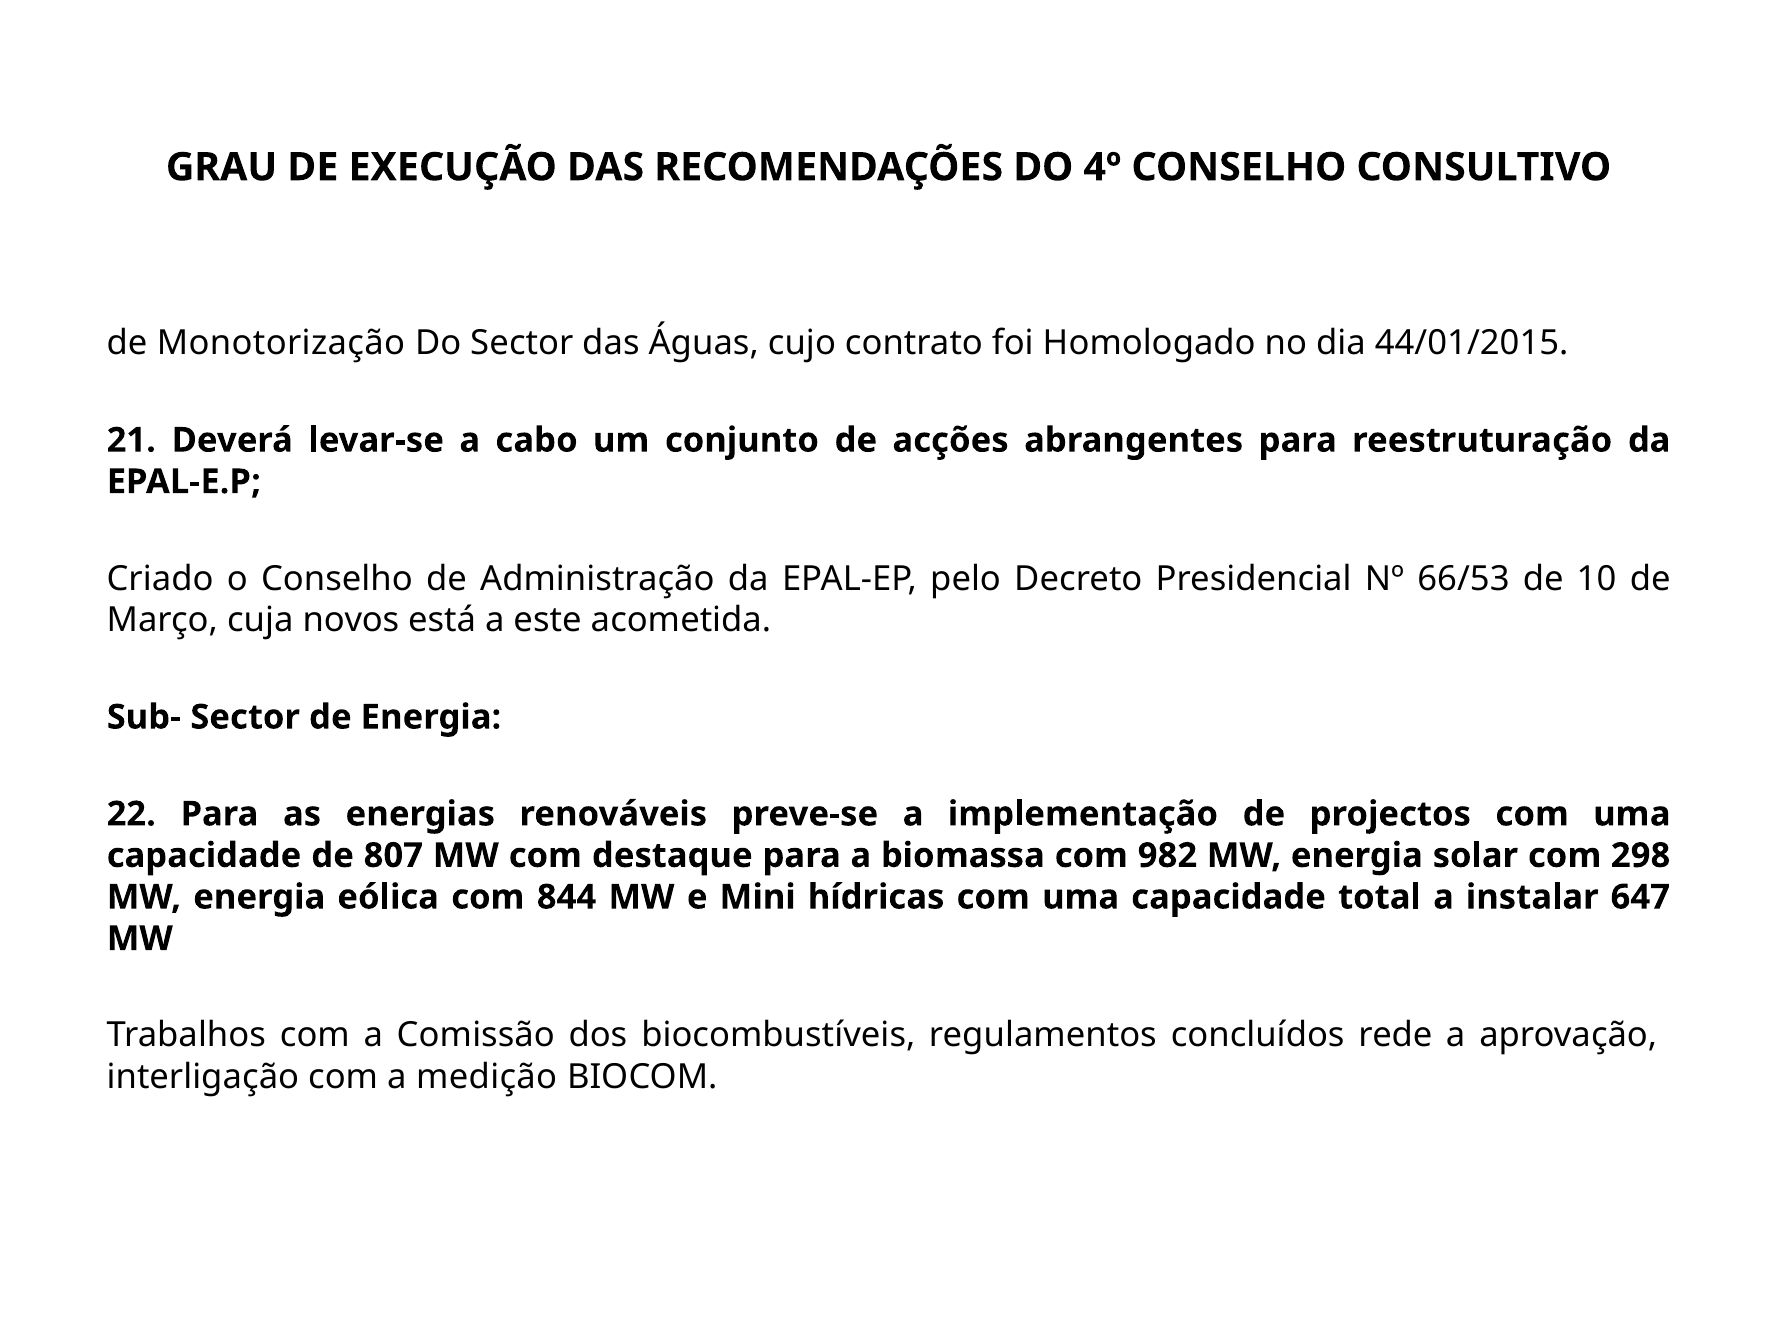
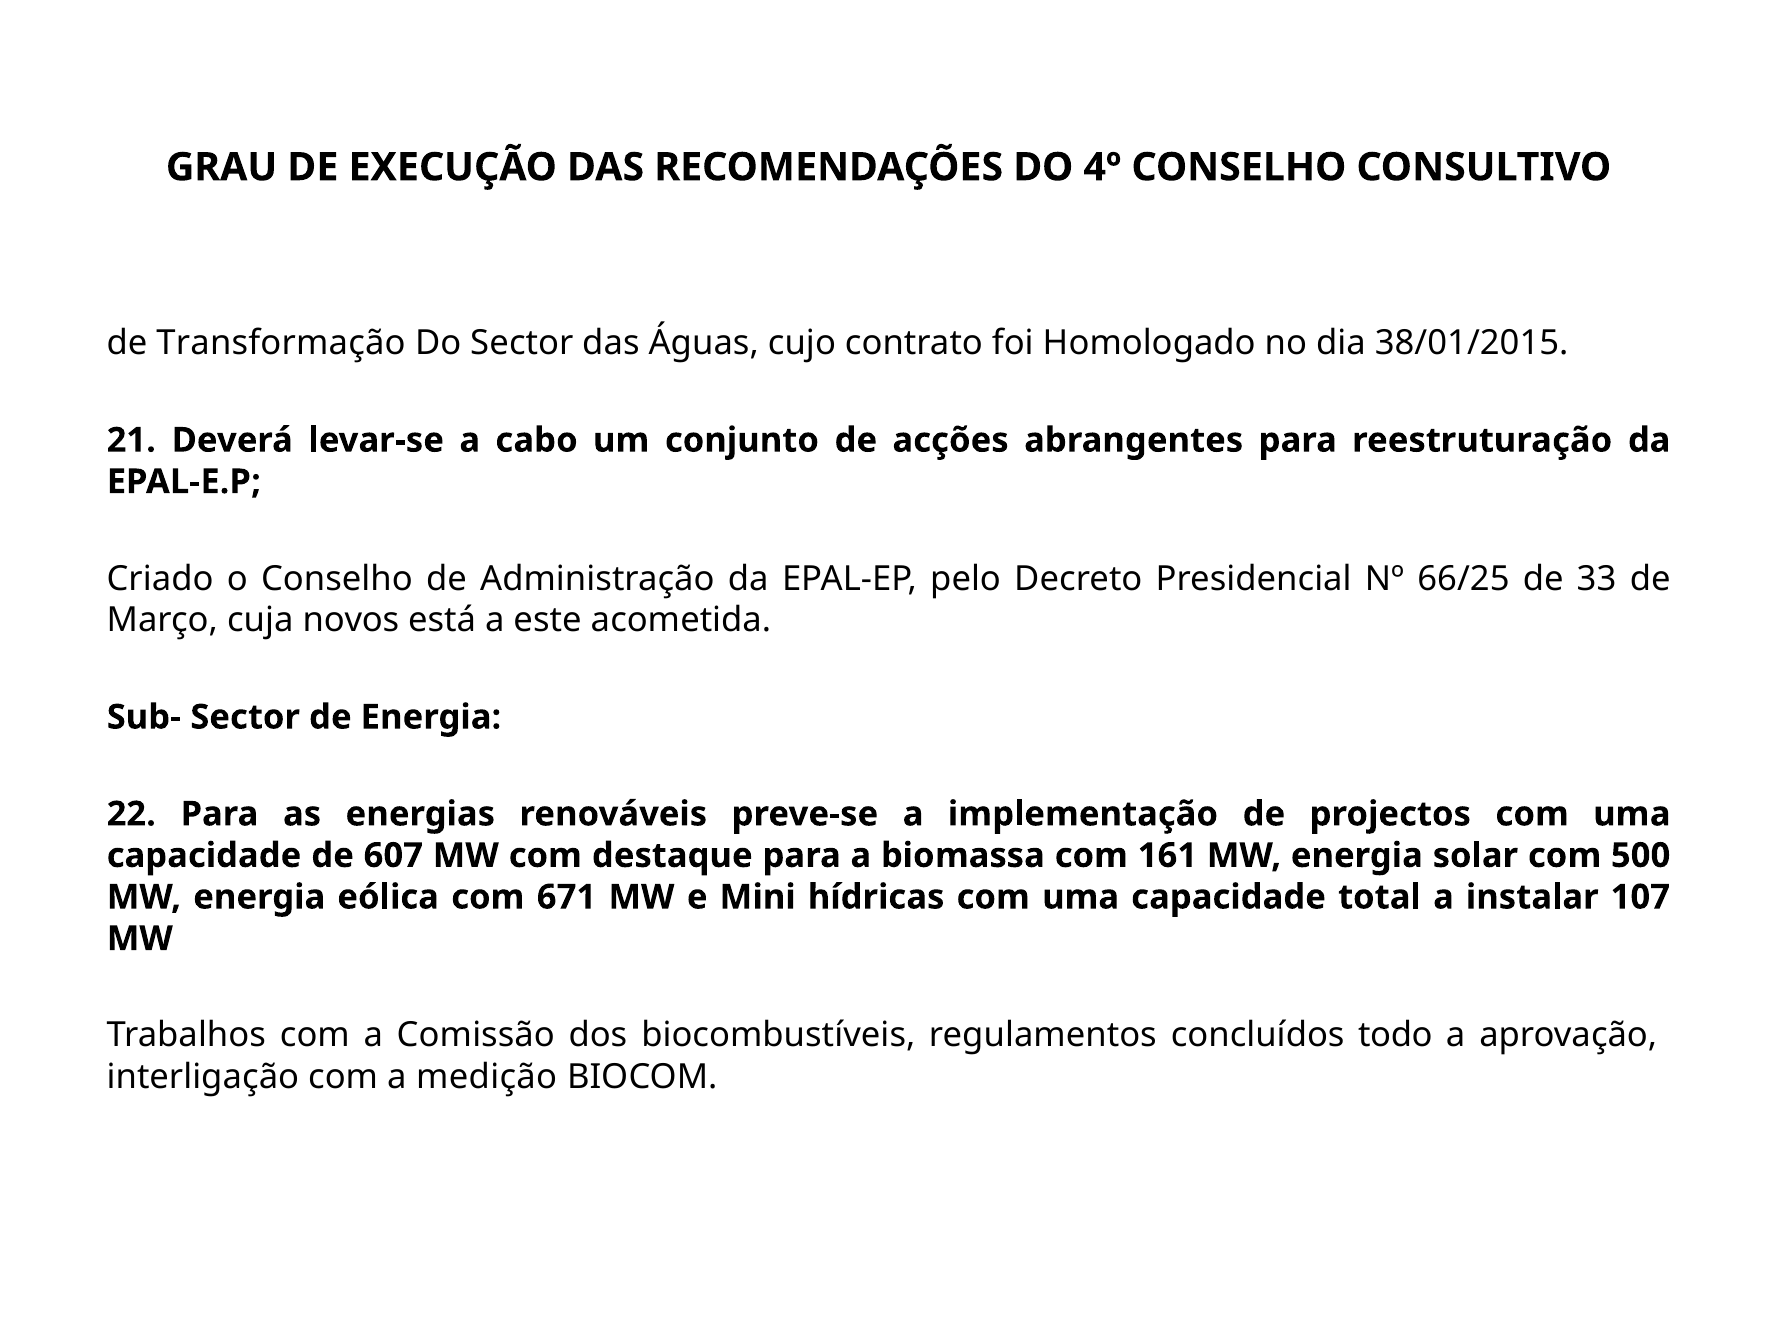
Monotorização: Monotorização -> Transformação (281, 343)
44/01/2015: 44/01/2015 -> 38/01/2015 (1472, 343)
66/53: 66/53 -> 66/25 (1463, 579)
10: 10 -> 33 (1597, 579)
807: 807 -> 607 (393, 856)
982: 982 -> 161 (1167, 856)
298: 298 -> 500 (1641, 856)
844: 844 -> 671 (567, 897)
647: 647 -> 107 (1640, 897)
rede: rede -> todo (1395, 1036)
